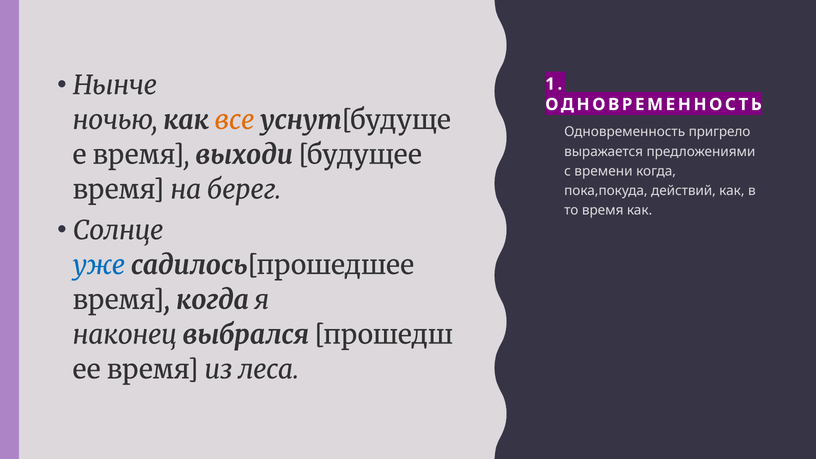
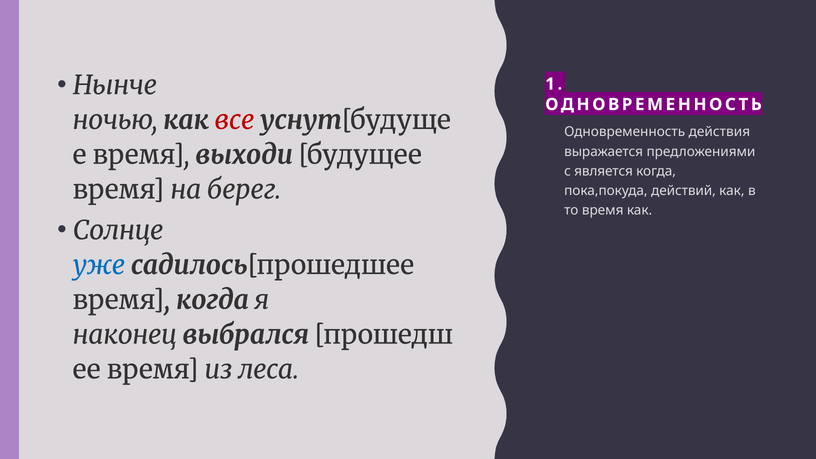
все colour: orange -> red (234, 120)
пригрело: пригрело -> действия (719, 132)
времени: времени -> является (604, 171)
